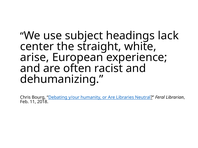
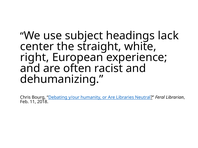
arise: arise -> right (35, 58)
